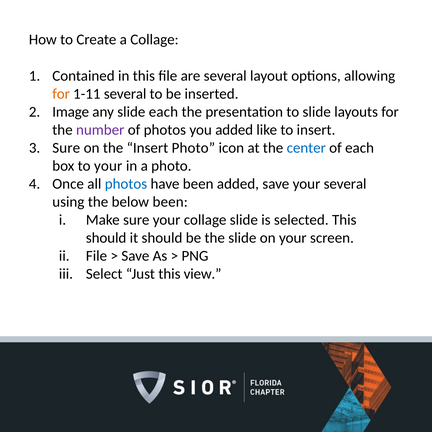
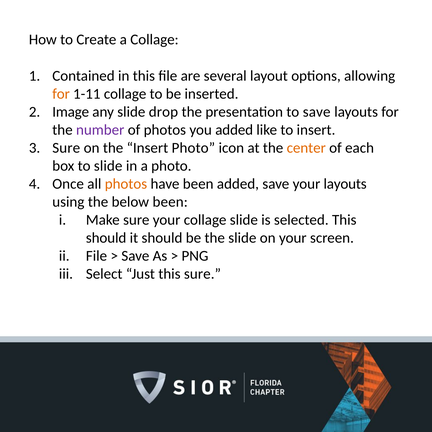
1-11 several: several -> collage (125, 94)
slide each: each -> drop (163, 112)
to slide: slide -> save (317, 112)
center colour: blue -> orange (306, 148)
to your: your -> slide (108, 166)
photos colour: blue -> orange (126, 184)
your several: several -> layouts (345, 184)
this view: view -> sure (202, 274)
